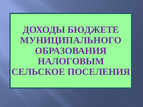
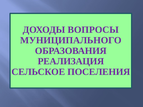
БЮДЖЕТЕ: БЮДЖЕТЕ -> ВОПРОСЫ (93, 30)
НАЛОГОВЫМ: НАЛОГОВЫМ -> РЕАЛИЗАЦИЯ (71, 61)
